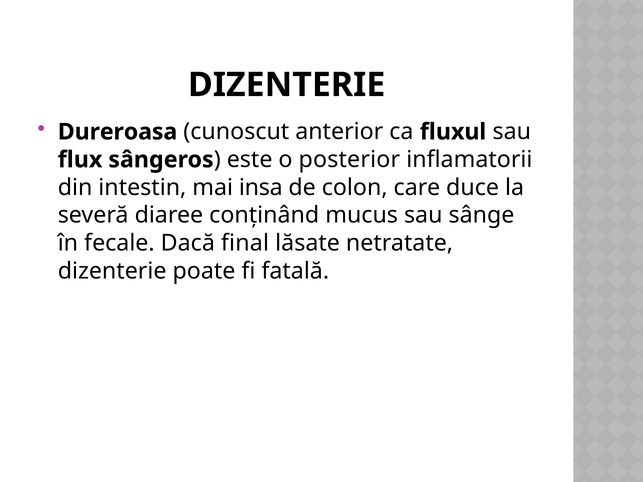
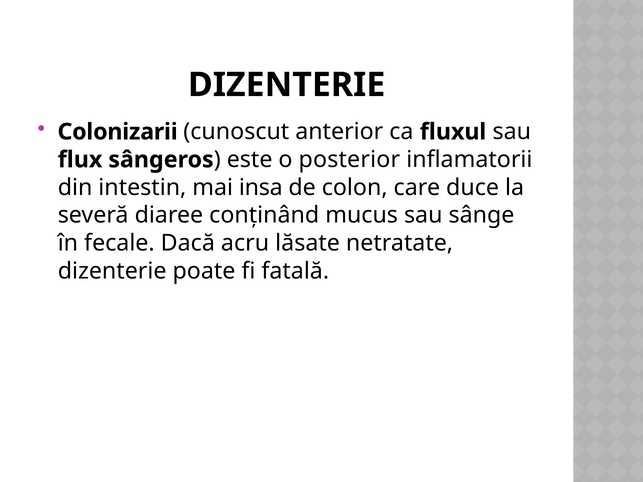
Dureroasa: Dureroasa -> Colonizarii (118, 132)
final: final -> acru (245, 243)
